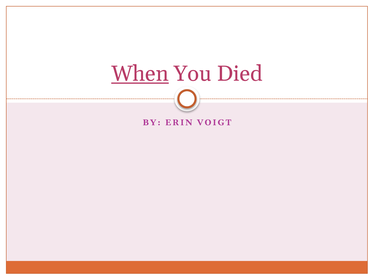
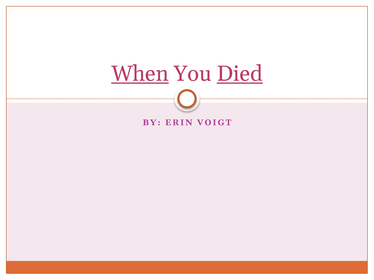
Died underline: none -> present (240, 74)
